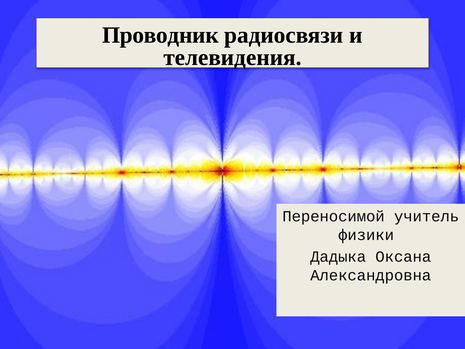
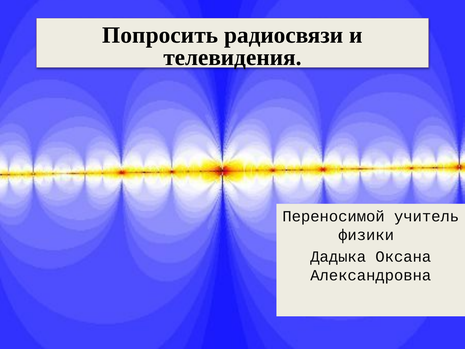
Проводник: Проводник -> Попросить (160, 35)
